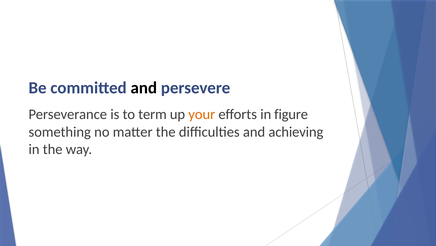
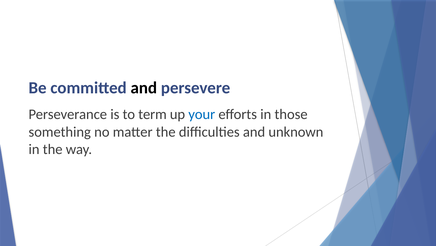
your colour: orange -> blue (202, 114)
figure: figure -> those (291, 114)
achieving: achieving -> unknown (296, 132)
